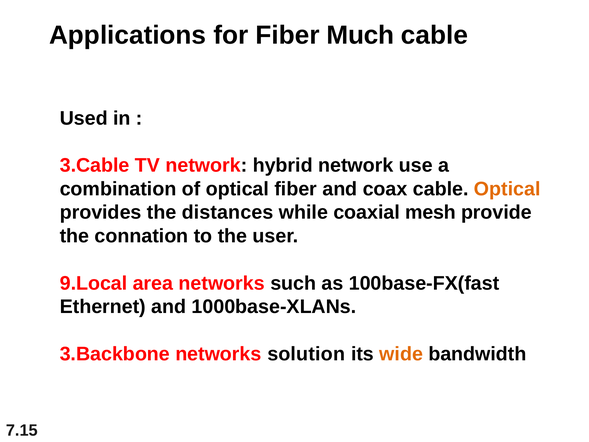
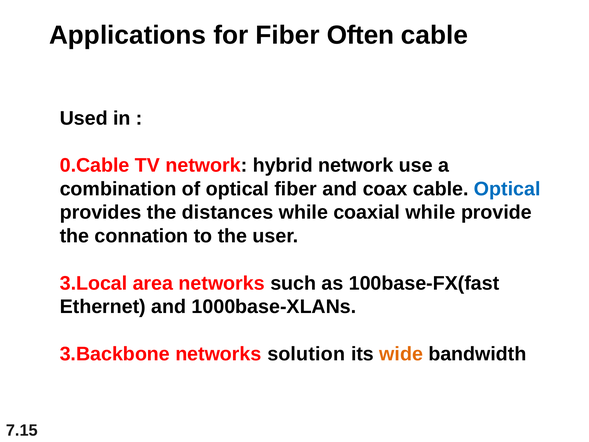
Much: Much -> Often (360, 35)
3.Cable: 3.Cable -> 0.Cable (95, 165)
Optical colour: orange -> blue (507, 189)
coaxial mesh: mesh -> while (430, 212)
9.Local: 9.Local -> 3.Local (94, 283)
